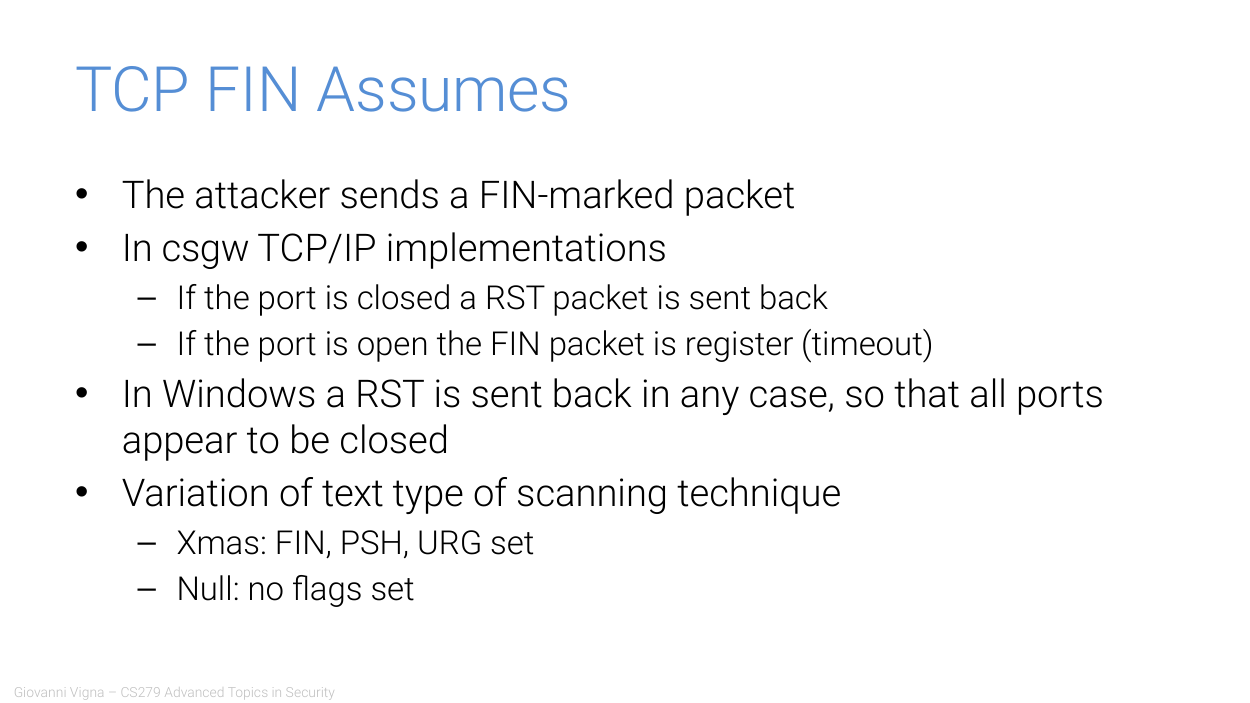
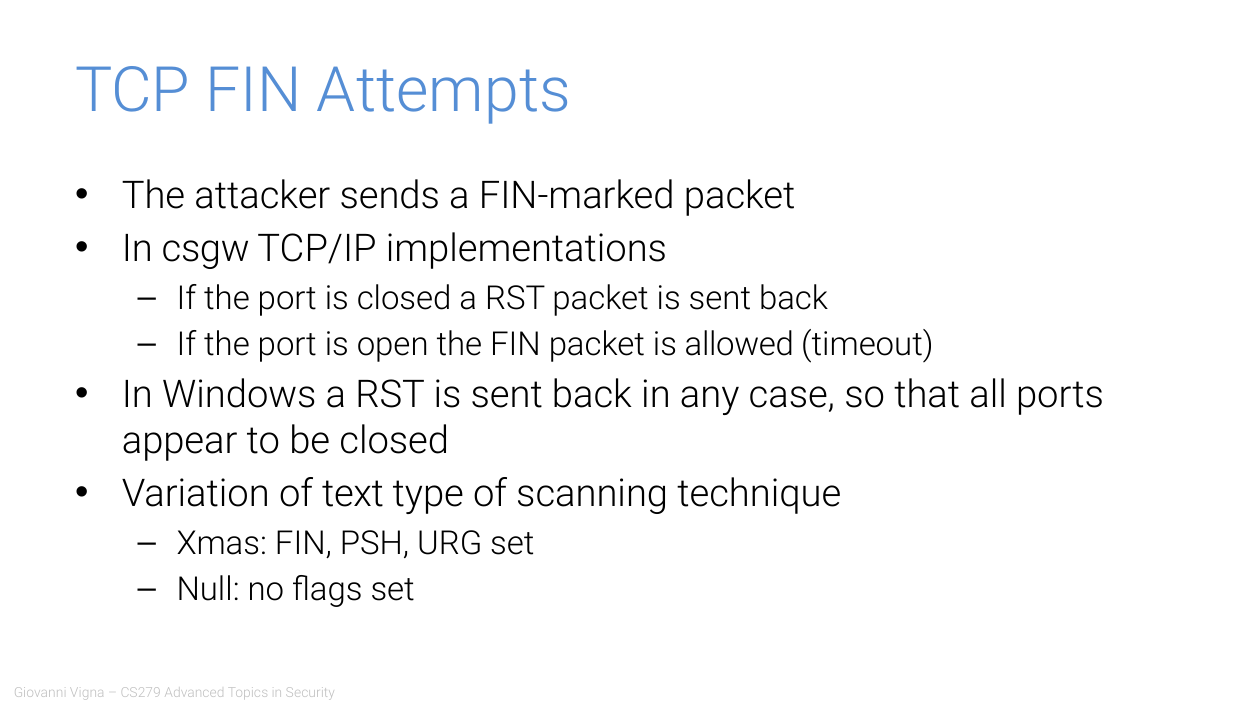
Assumes: Assumes -> Attempts (444, 91)
register: register -> allowed (739, 344)
